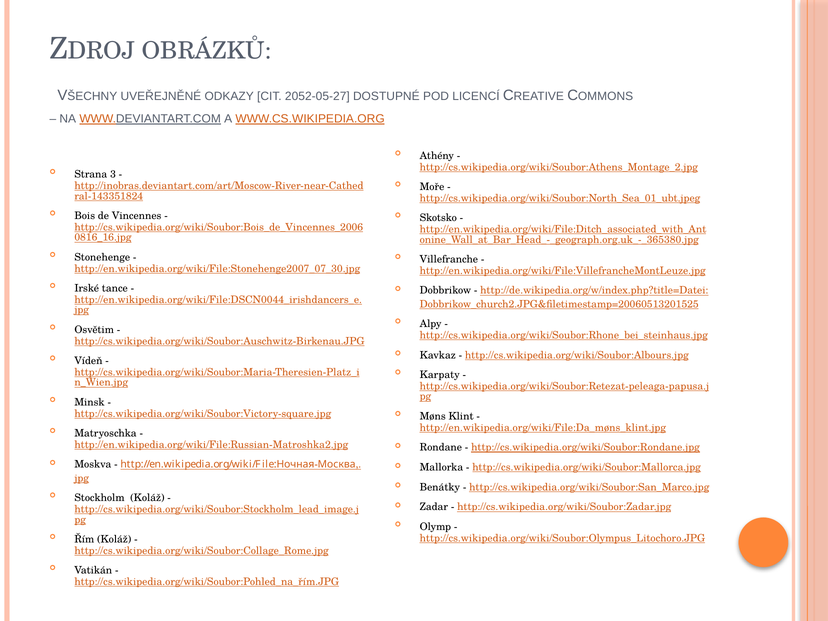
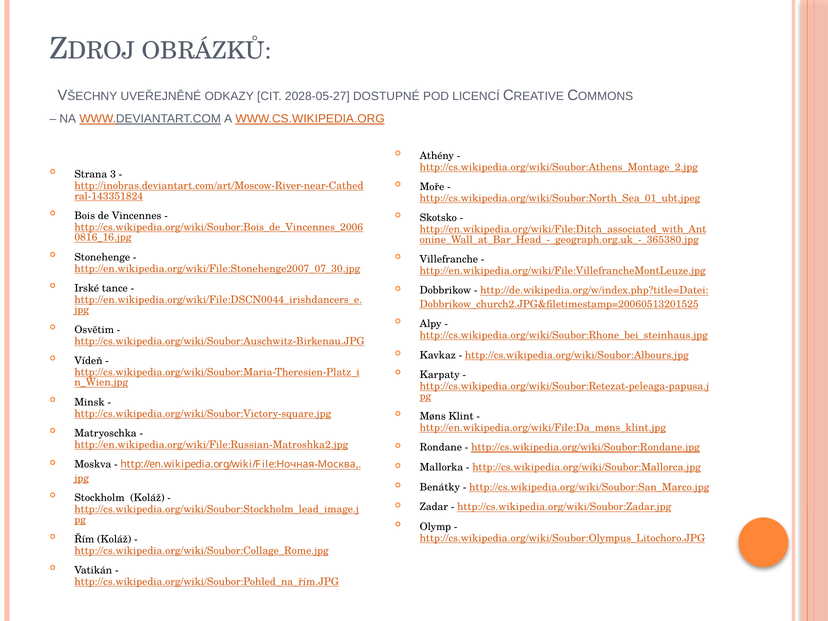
2052-05-27: 2052-05-27 -> 2028-05-27 (317, 96)
